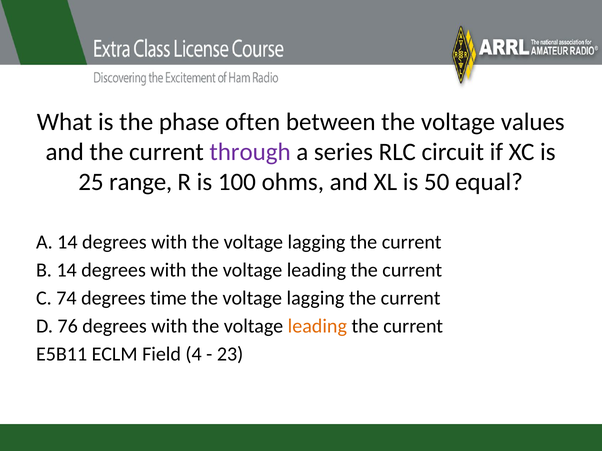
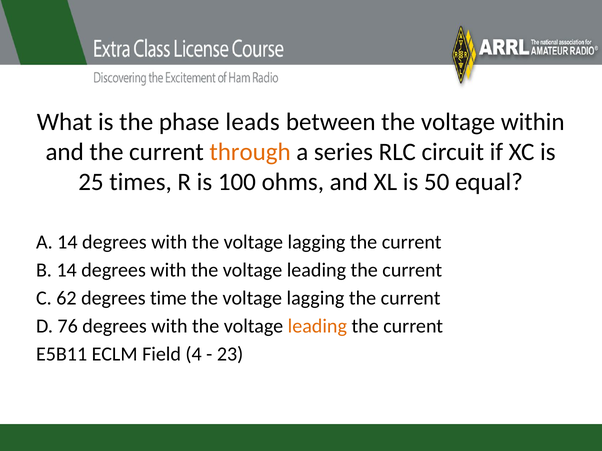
often: often -> leads (253, 122)
values: values -> within (533, 122)
through colour: purple -> orange (250, 152)
range: range -> times (141, 182)
74: 74 -> 62 (66, 298)
